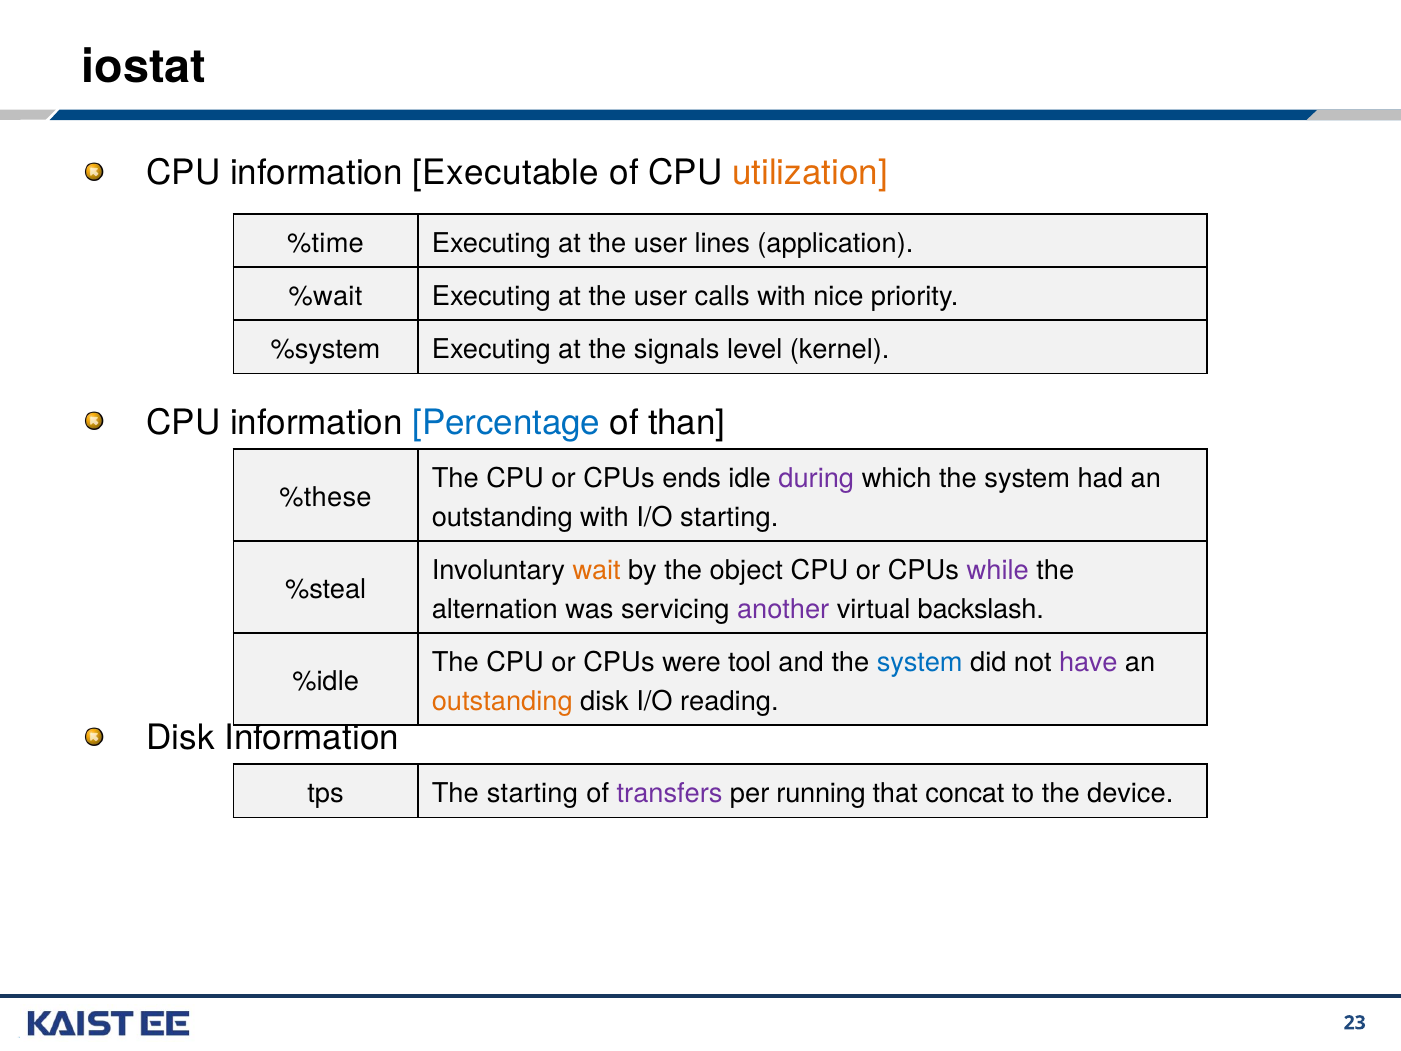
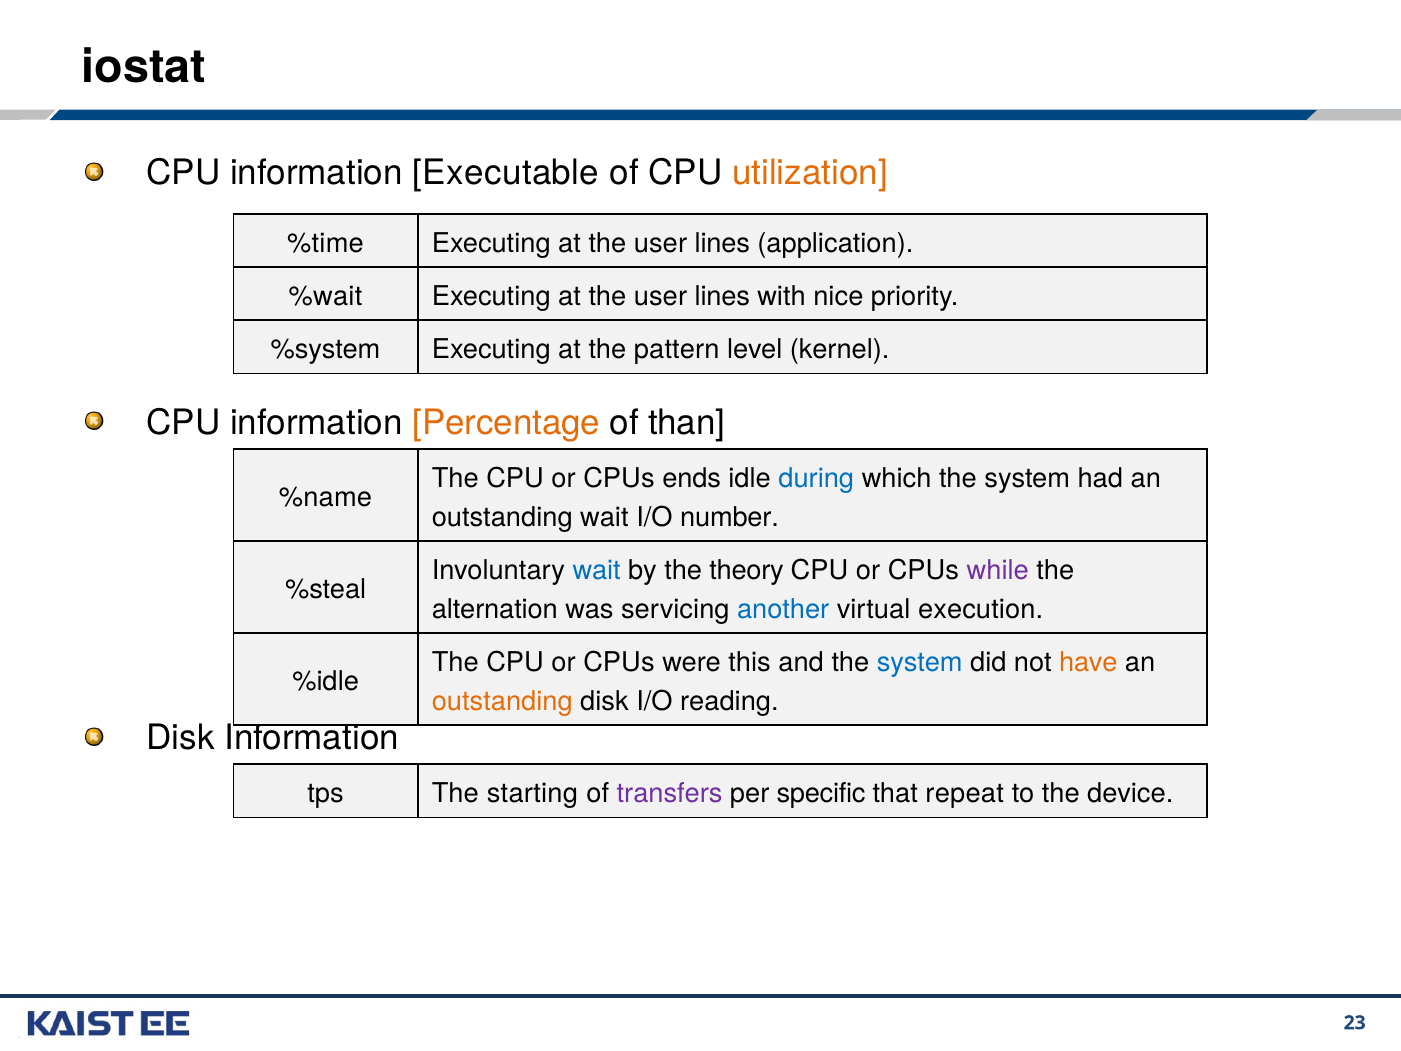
calls: calls -> lines (722, 296)
signals: signals -> pattern (677, 349)
Percentage colour: blue -> orange (506, 422)
during colour: purple -> blue (816, 478)
%these: %these -> %name (326, 498)
outstanding with: with -> wait (604, 517)
I/O starting: starting -> number (730, 517)
wait colour: orange -> blue (597, 570)
object: object -> theory (747, 570)
another colour: purple -> blue (783, 609)
backslash: backslash -> execution (981, 609)
tool: tool -> this (750, 662)
have colour: purple -> orange (1088, 662)
running: running -> specific (821, 793)
concat: concat -> repeat (965, 793)
